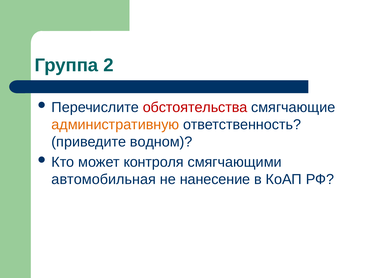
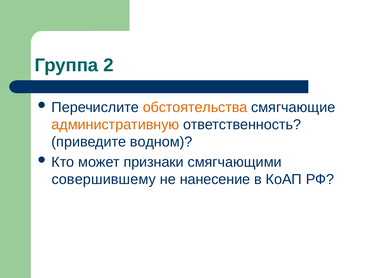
обстоятельства colour: red -> orange (195, 107)
контроля: контроля -> признаки (154, 162)
автомобильная: автомобильная -> совершившему (104, 179)
